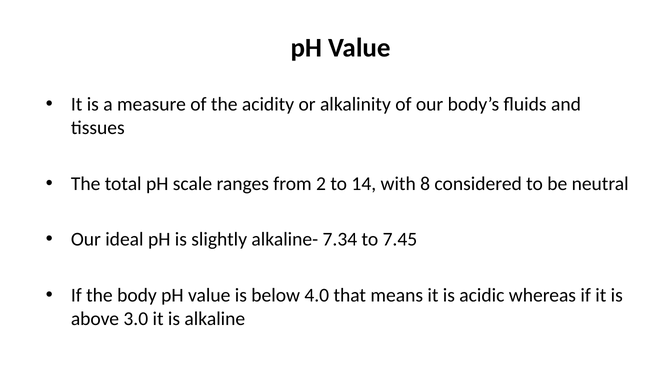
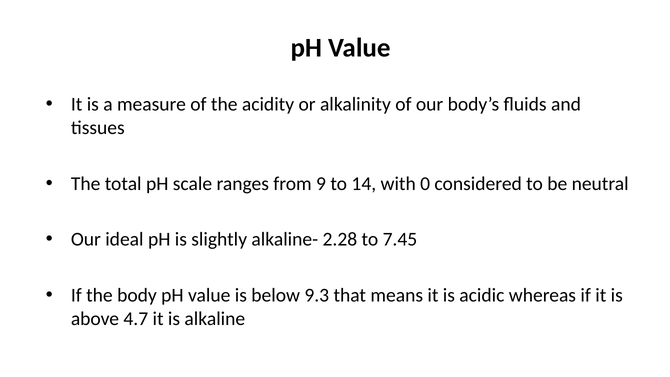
2: 2 -> 9 (321, 184)
8: 8 -> 0 (425, 184)
7.34: 7.34 -> 2.28 (340, 239)
4.0: 4.0 -> 9.3 (317, 295)
3.0: 3.0 -> 4.7 (136, 319)
